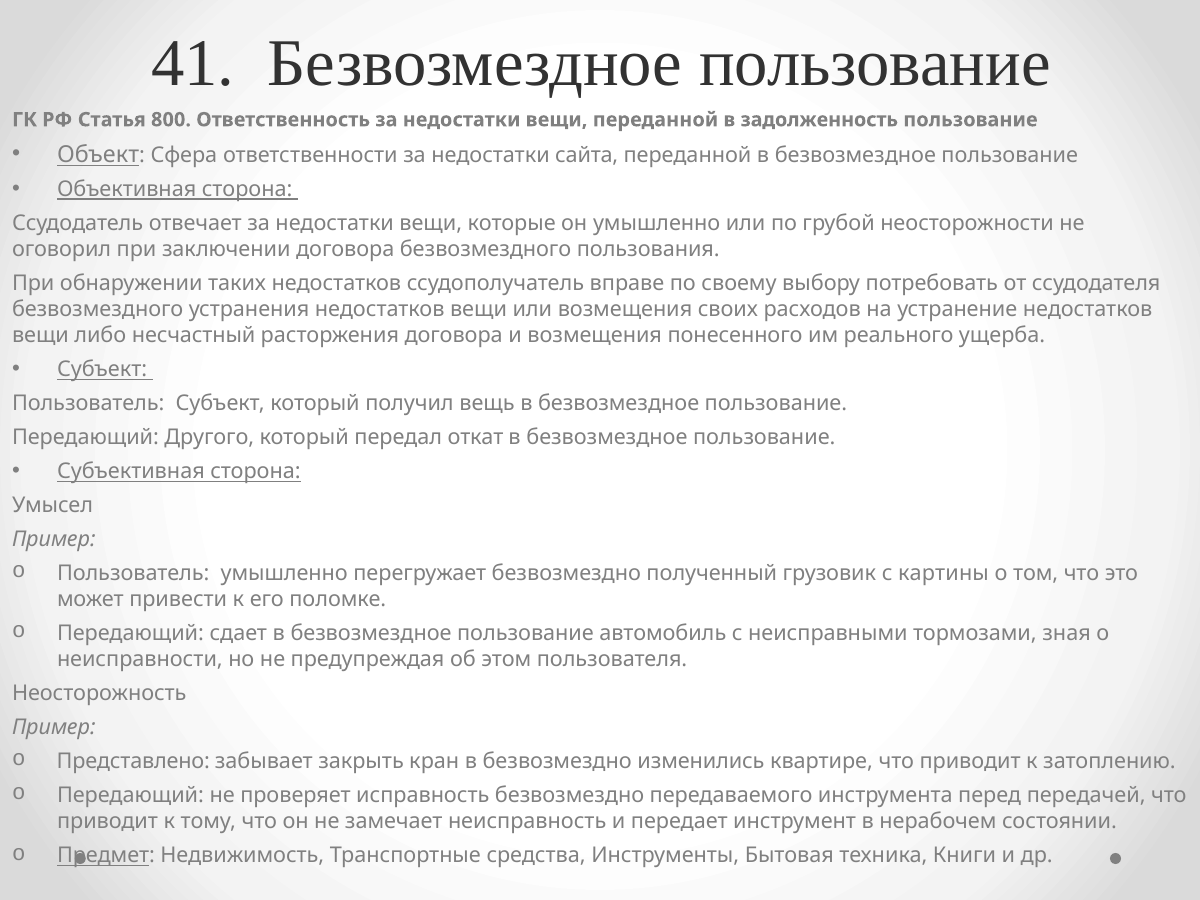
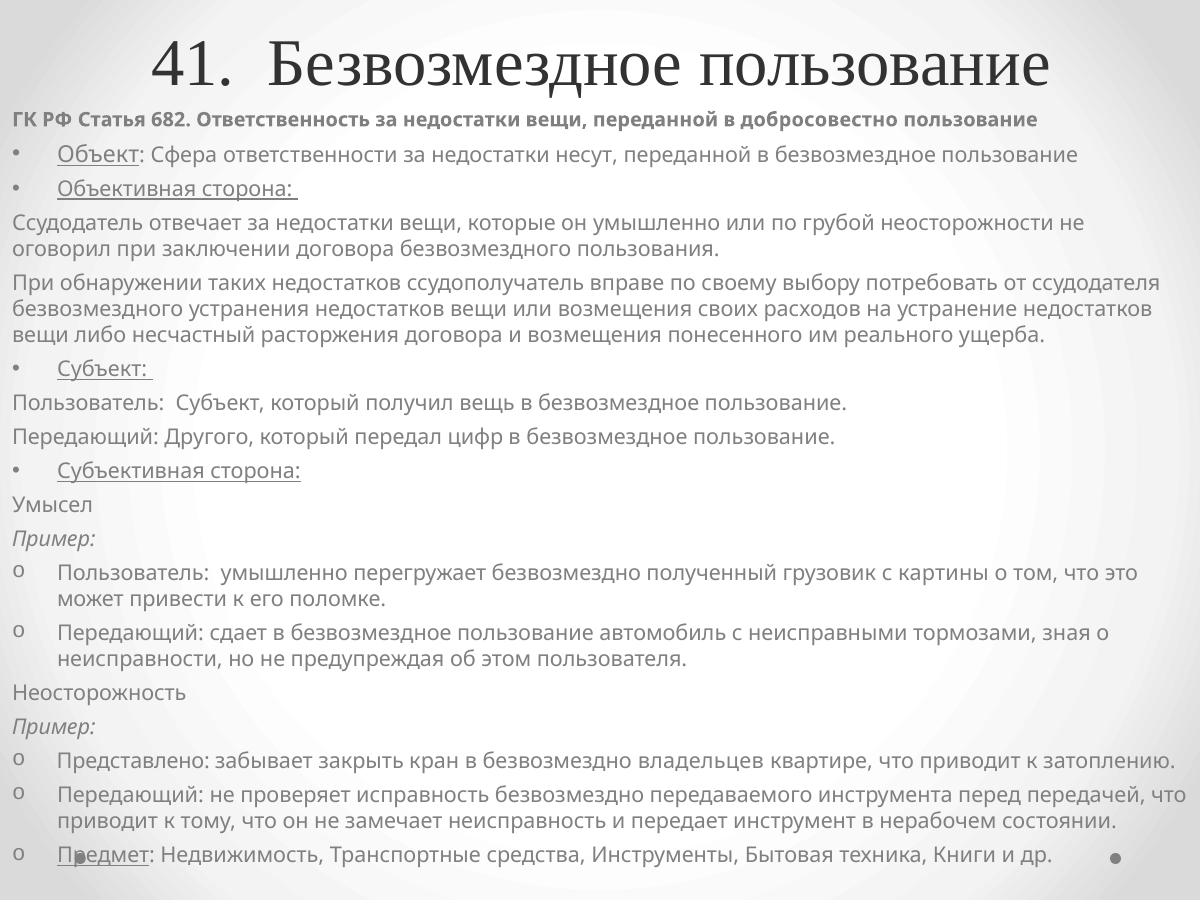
800: 800 -> 682 (171, 120)
задолженность: задолженность -> добросовестно (819, 120)
сайта: сайта -> несут (587, 155)
откат: откат -> цифр (475, 437)
изменились: изменились -> владельцев (701, 762)
